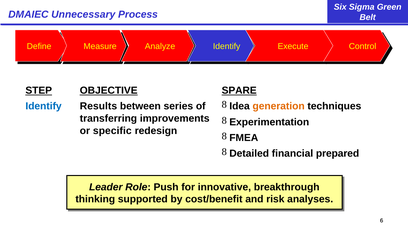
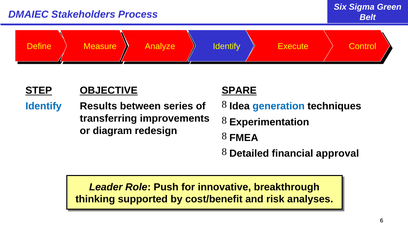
Unnecessary: Unnecessary -> Stakeholders (83, 14)
generation colour: orange -> blue (279, 107)
specific: specific -> diagram (112, 131)
prepared: prepared -> approval (338, 154)
